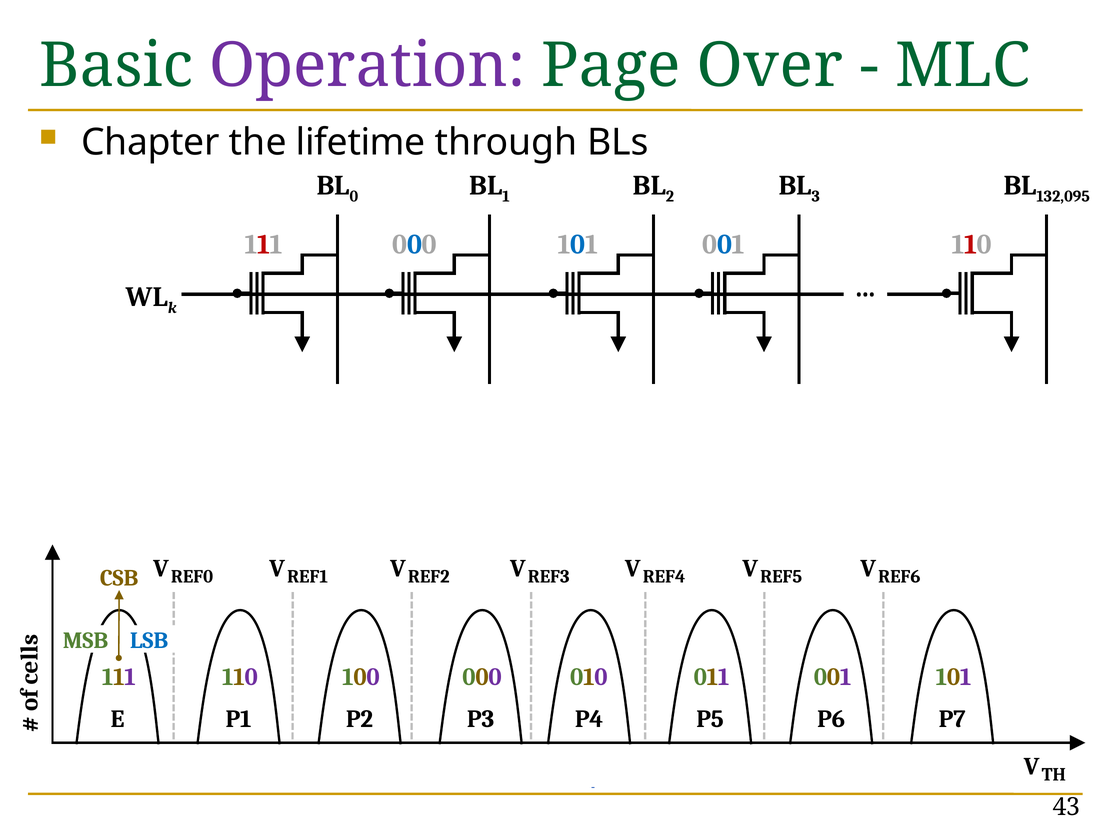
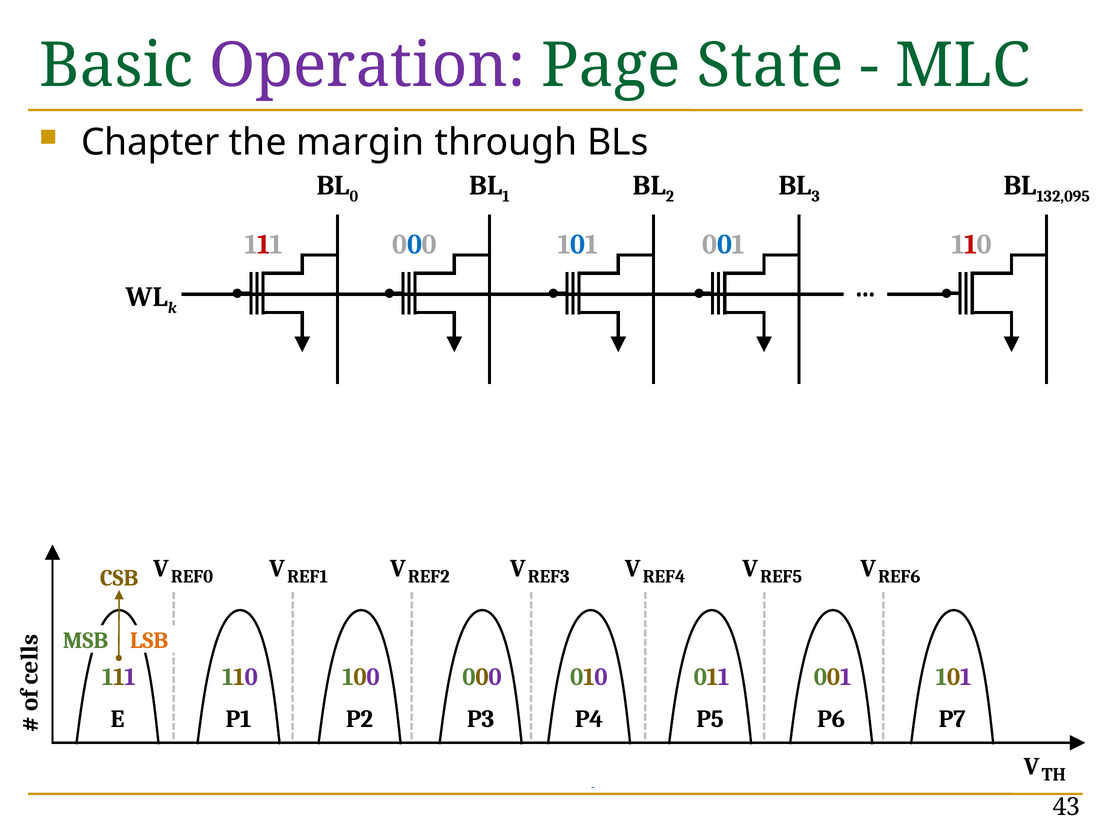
Over: Over -> State (770, 66)
lifetime: lifetime -> margin (360, 143)
LSB colour: blue -> orange (149, 641)
